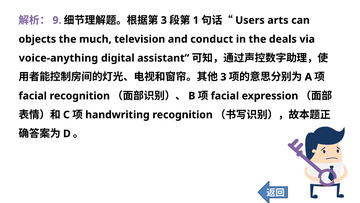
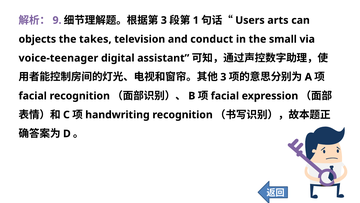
much: much -> takes (95, 39)
deals: deals -> small (283, 39)
voice-anything: voice-anything -> voice-teenager (58, 58)
